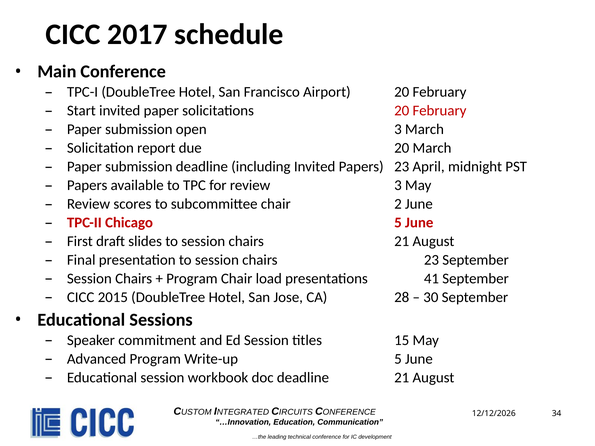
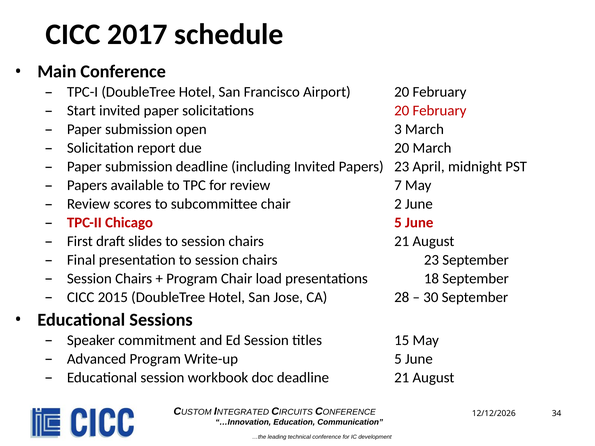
review 3: 3 -> 7 (398, 185)
41: 41 -> 18 (431, 279)
